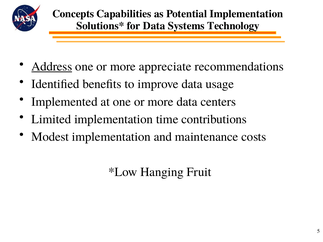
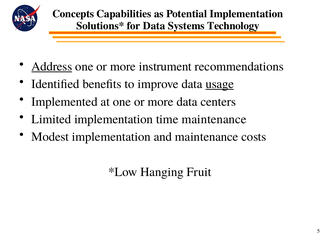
appreciate: appreciate -> instrument (165, 67)
usage underline: none -> present (220, 84)
time contributions: contributions -> maintenance (214, 119)
